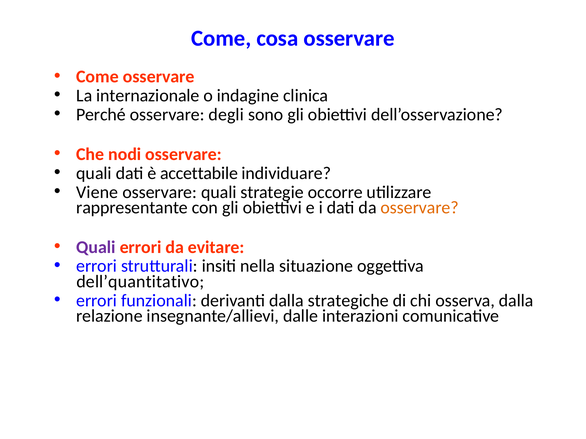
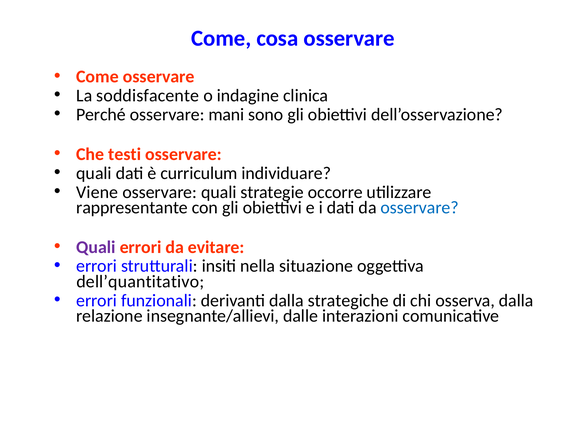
internazionale: internazionale -> soddisfacente (148, 96)
degli: degli -> mani (226, 115)
nodi: nodi -> testi (125, 154)
accettabile: accettabile -> curriculum (199, 173)
osservare colour: orange -> blue (420, 208)
